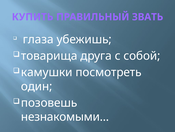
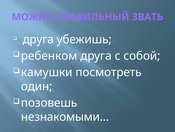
КУПИТЬ: КУПИТЬ -> МОЖНО (33, 17)
глаза: глаза -> друга (38, 39)
товарища: товарища -> ребенком (49, 56)
